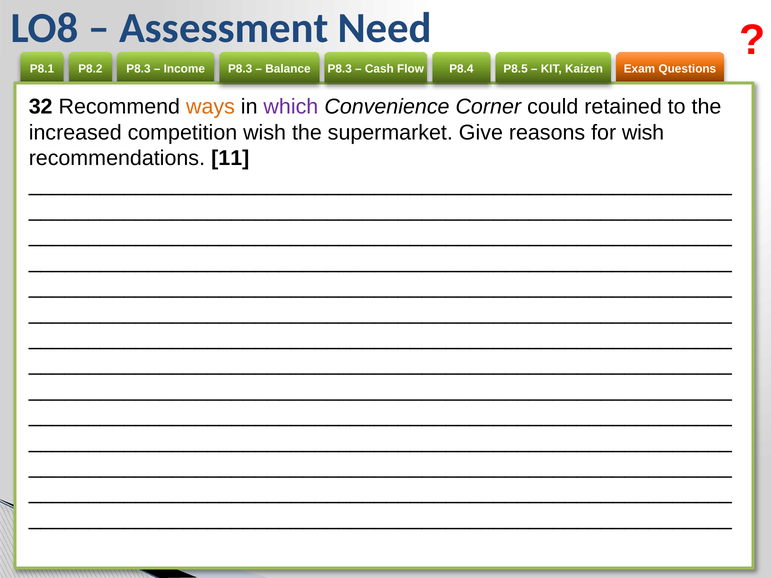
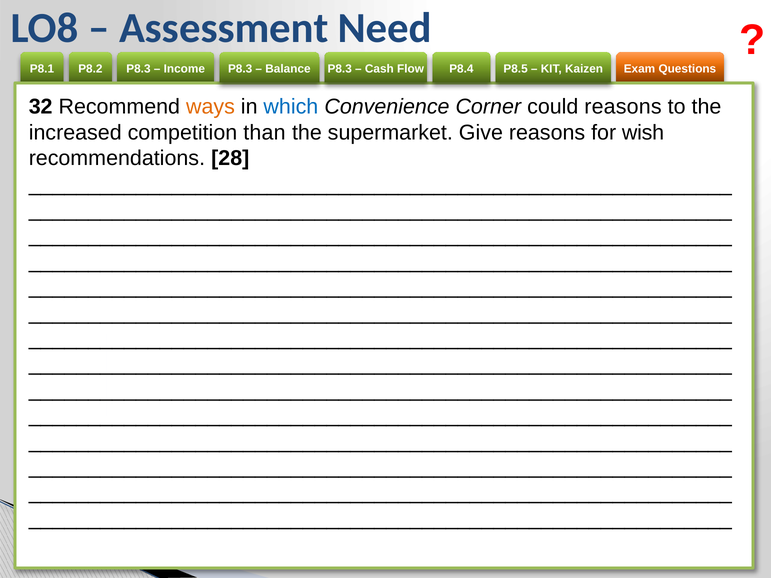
which colour: purple -> blue (291, 107)
could retained: retained -> reasons (623, 107)
competition wish: wish -> than (264, 133)
11: 11 -> 28 (230, 158)
